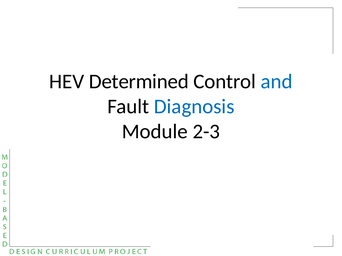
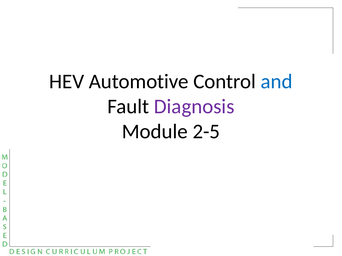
Determined: Determined -> Automotive (139, 82)
Diagnosis colour: blue -> purple (194, 107)
2-3: 2-3 -> 2-5 (206, 132)
